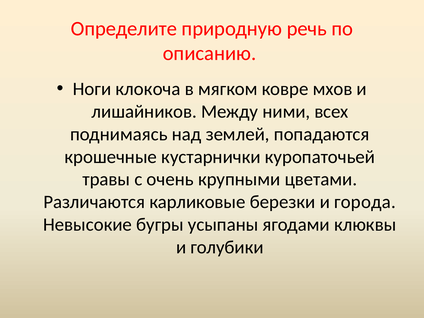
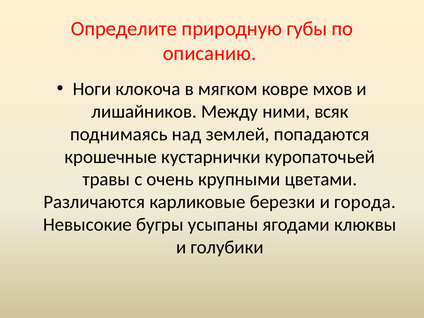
речь: речь -> губы (307, 29)
всех: всех -> всяк (331, 112)
